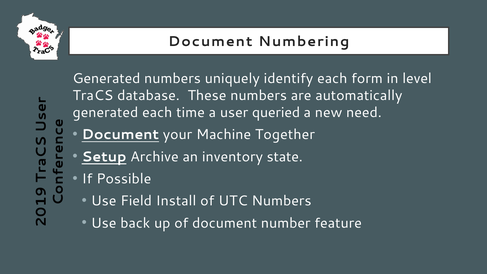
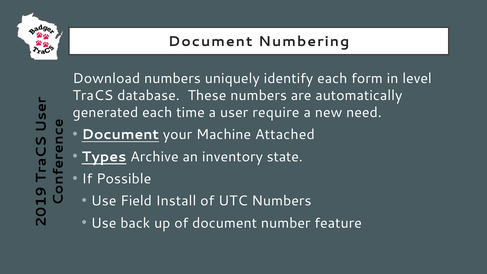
Generated: Generated -> Download (106, 78)
queried: queried -> require (276, 112)
Together: Together -> Attached (285, 135)
Setup: Setup -> Types (104, 157)
